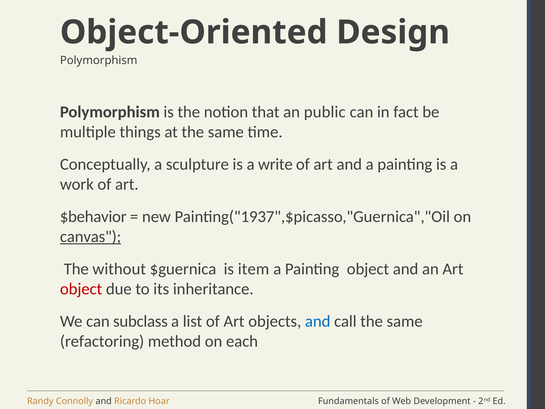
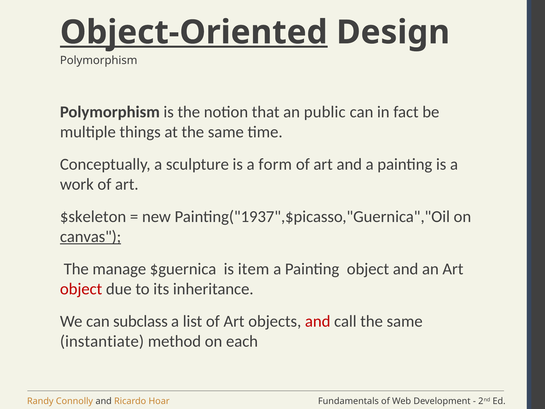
Object-Oriented underline: none -> present (194, 32)
write: write -> form (275, 164)
$behavior: $behavior -> $skeleton (93, 217)
without: without -> manage (119, 269)
and colour: blue -> red (318, 321)
refactoring: refactoring -> instantiate (102, 341)
